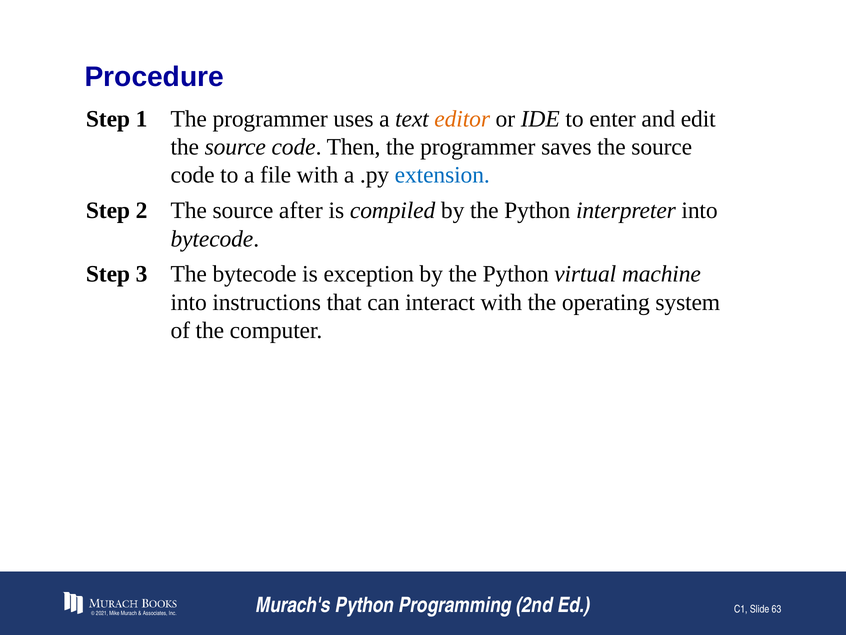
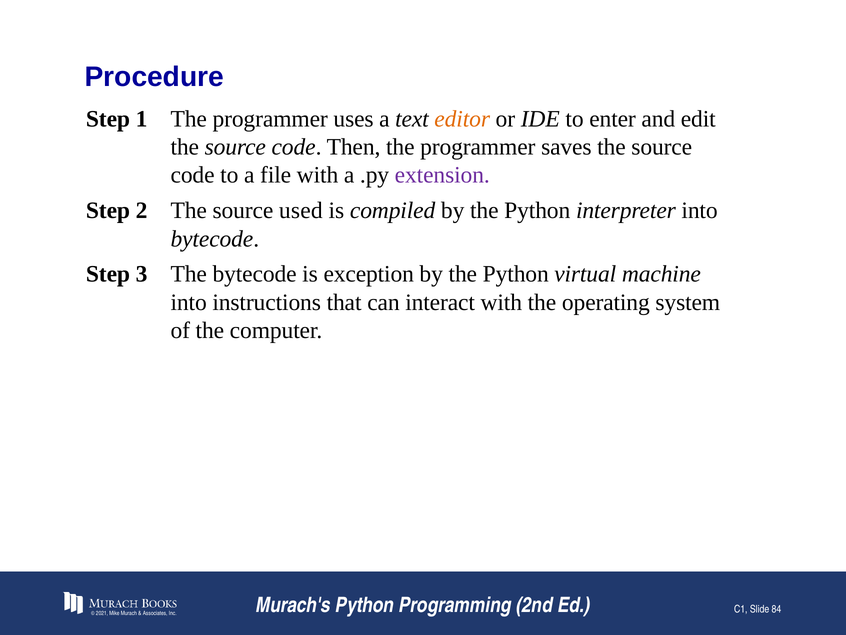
extension colour: blue -> purple (442, 175)
after: after -> used (301, 210)
63: 63 -> 84 (776, 609)
